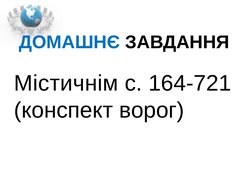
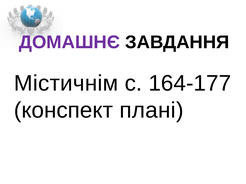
ДОМАШНЄ colour: blue -> purple (69, 42)
164-721: 164-721 -> 164-177 (190, 84)
ворог: ворог -> плані (152, 111)
